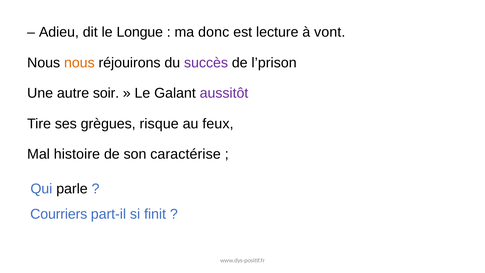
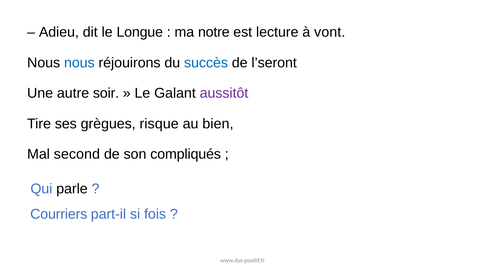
donc: donc -> notre (214, 32)
nous colour: orange -> blue (79, 63)
succès colour: purple -> blue (206, 63)
l’prison: l’prison -> l’seront (274, 63)
feux: feux -> bien (218, 124)
histoire: histoire -> second (77, 154)
caractérise: caractérise -> compliqués (186, 154)
finit: finit -> fois (155, 214)
